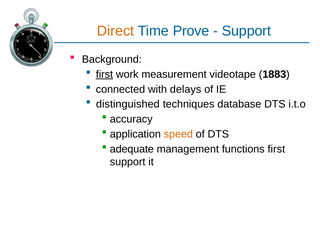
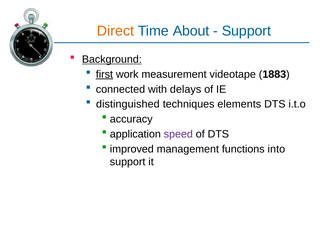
Prove: Prove -> About (191, 31)
Background underline: none -> present (112, 59)
database: database -> elements (239, 104)
speed colour: orange -> purple (178, 134)
adequate: adequate -> improved (132, 149)
functions first: first -> into (276, 149)
